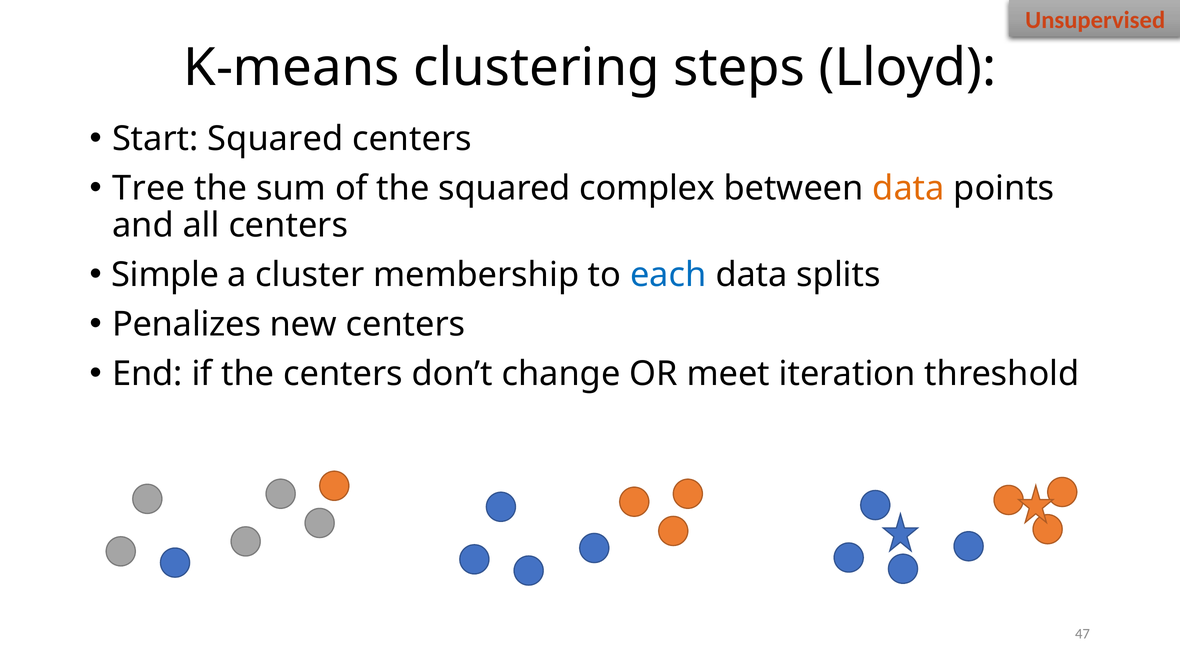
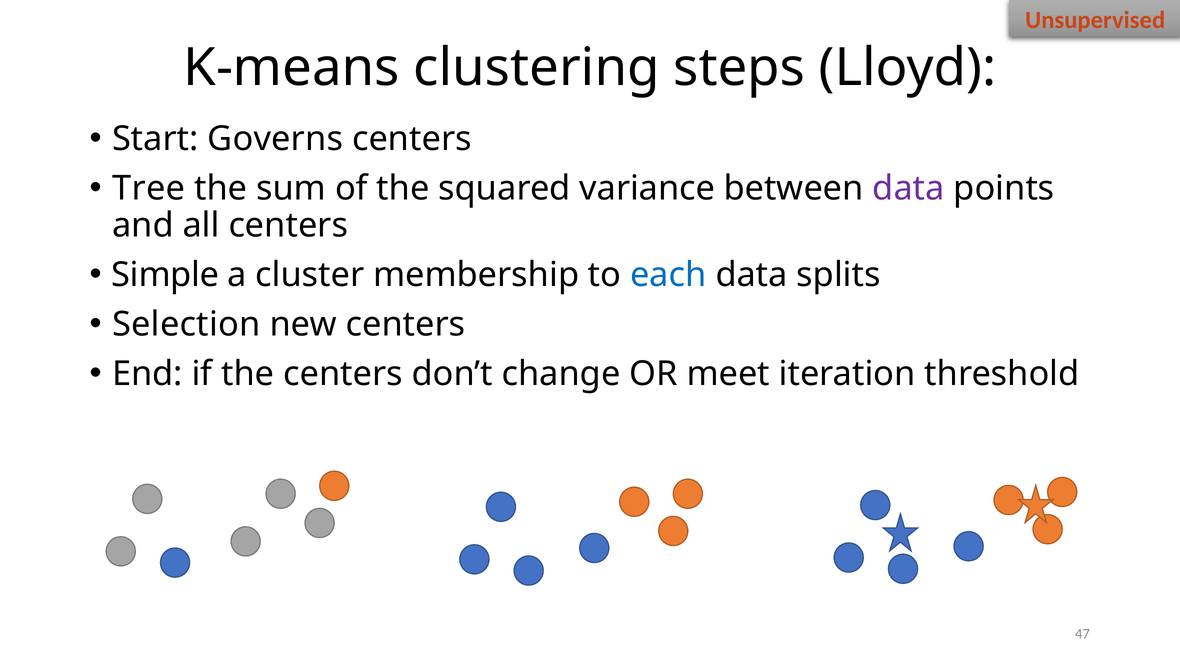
Start Squared: Squared -> Governs (275, 139)
complex: complex -> variance (647, 188)
data colour: orange -> purple (909, 188)
Penalizes: Penalizes -> Selection (186, 324)
